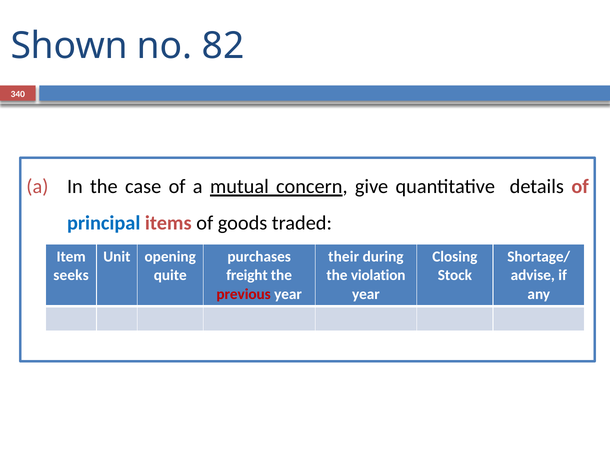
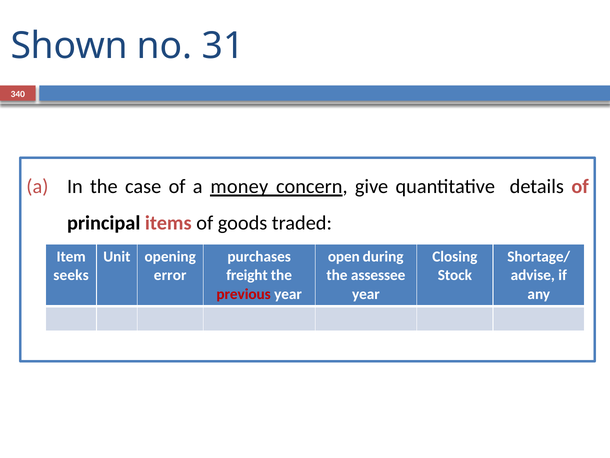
82: 82 -> 31 (223, 46)
mutual: mutual -> money (239, 186)
principal colour: blue -> black (104, 223)
their: their -> open (344, 257)
quite: quite -> error (170, 275)
violation: violation -> assessee (378, 275)
